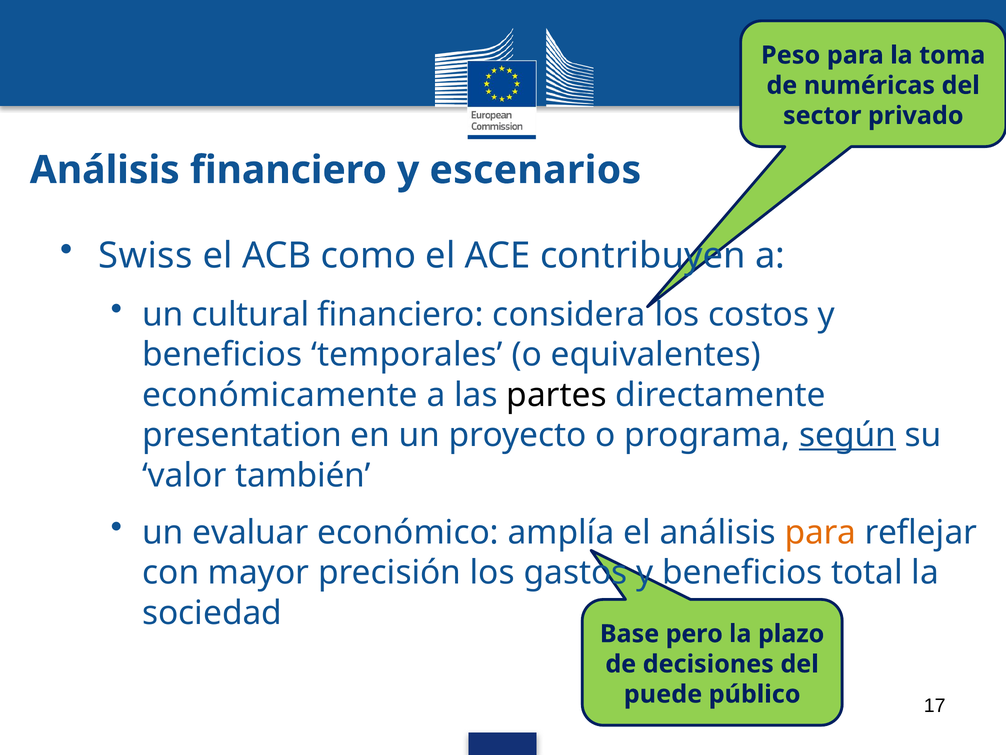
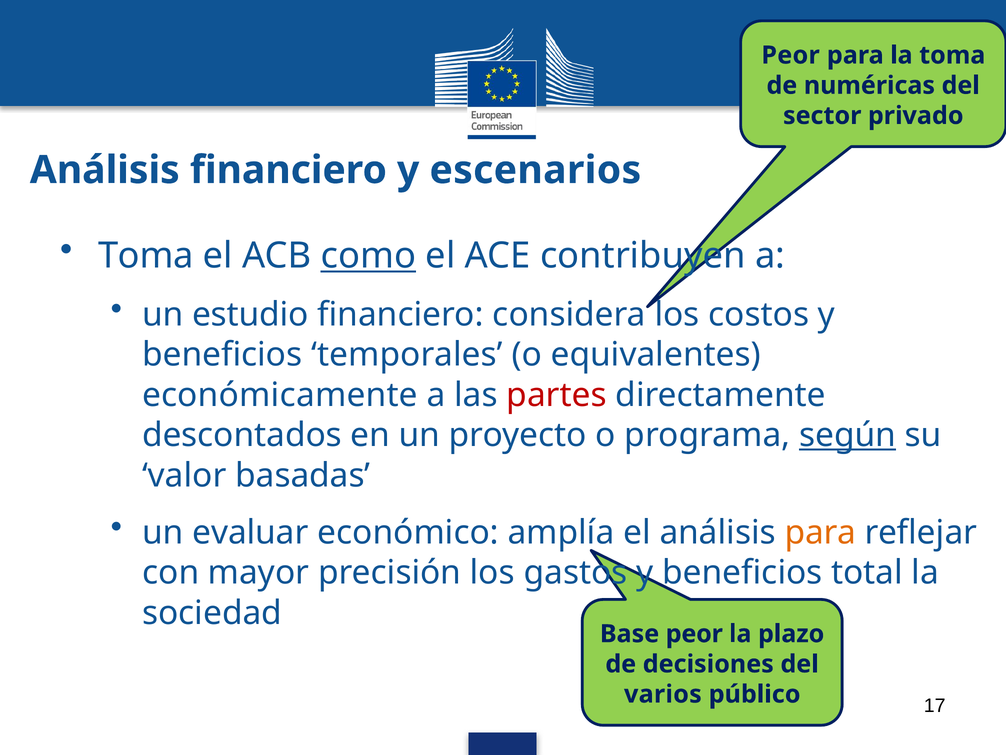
Peso: Peso -> Peor (791, 55)
Swiss: Swiss -> Toma (146, 256)
como underline: none -> present (368, 256)
cultural: cultural -> estudio (250, 314)
partes colour: black -> red (557, 395)
presentation: presentation -> descontados (242, 435)
también: también -> basadas (303, 475)
Base pero: pero -> peor (694, 633)
puede: puede -> varios (663, 694)
